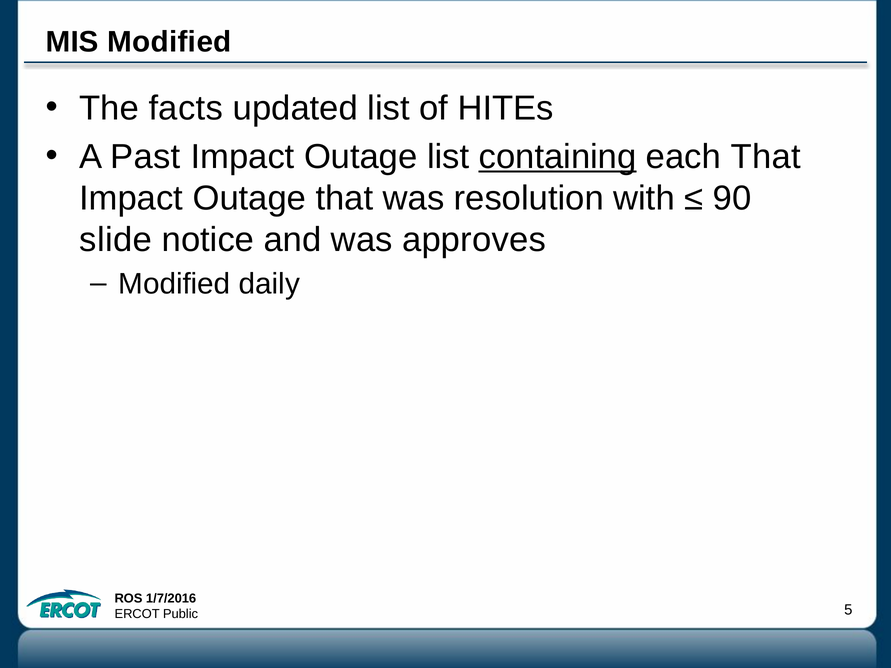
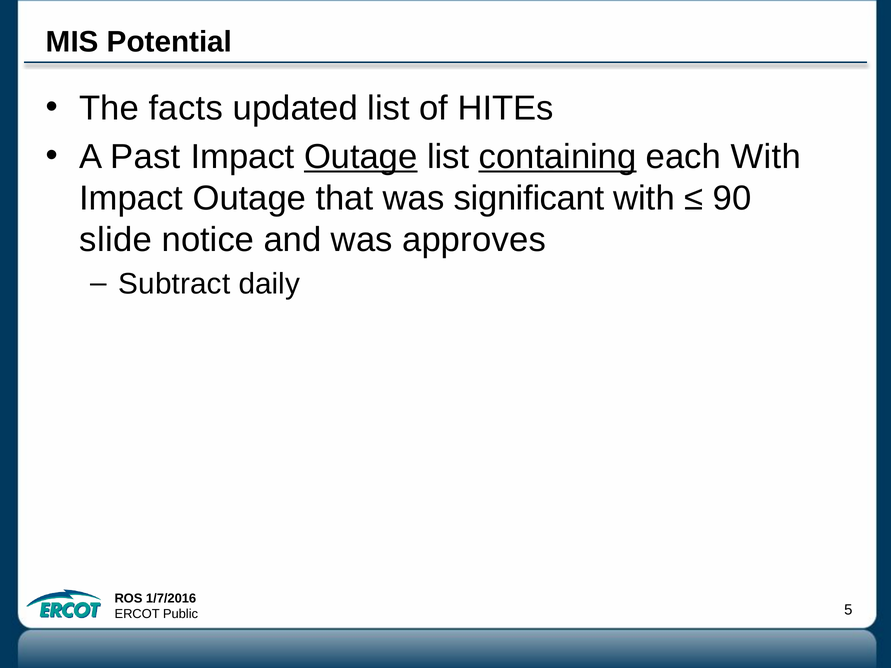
MIS Modified: Modified -> Potential (170, 42)
Outage underline: none -> present (361, 157)
each That: That -> With (766, 157)
resolution: resolution -> significant (529, 198)
Modified: Modified -> Subtract (174, 284)
